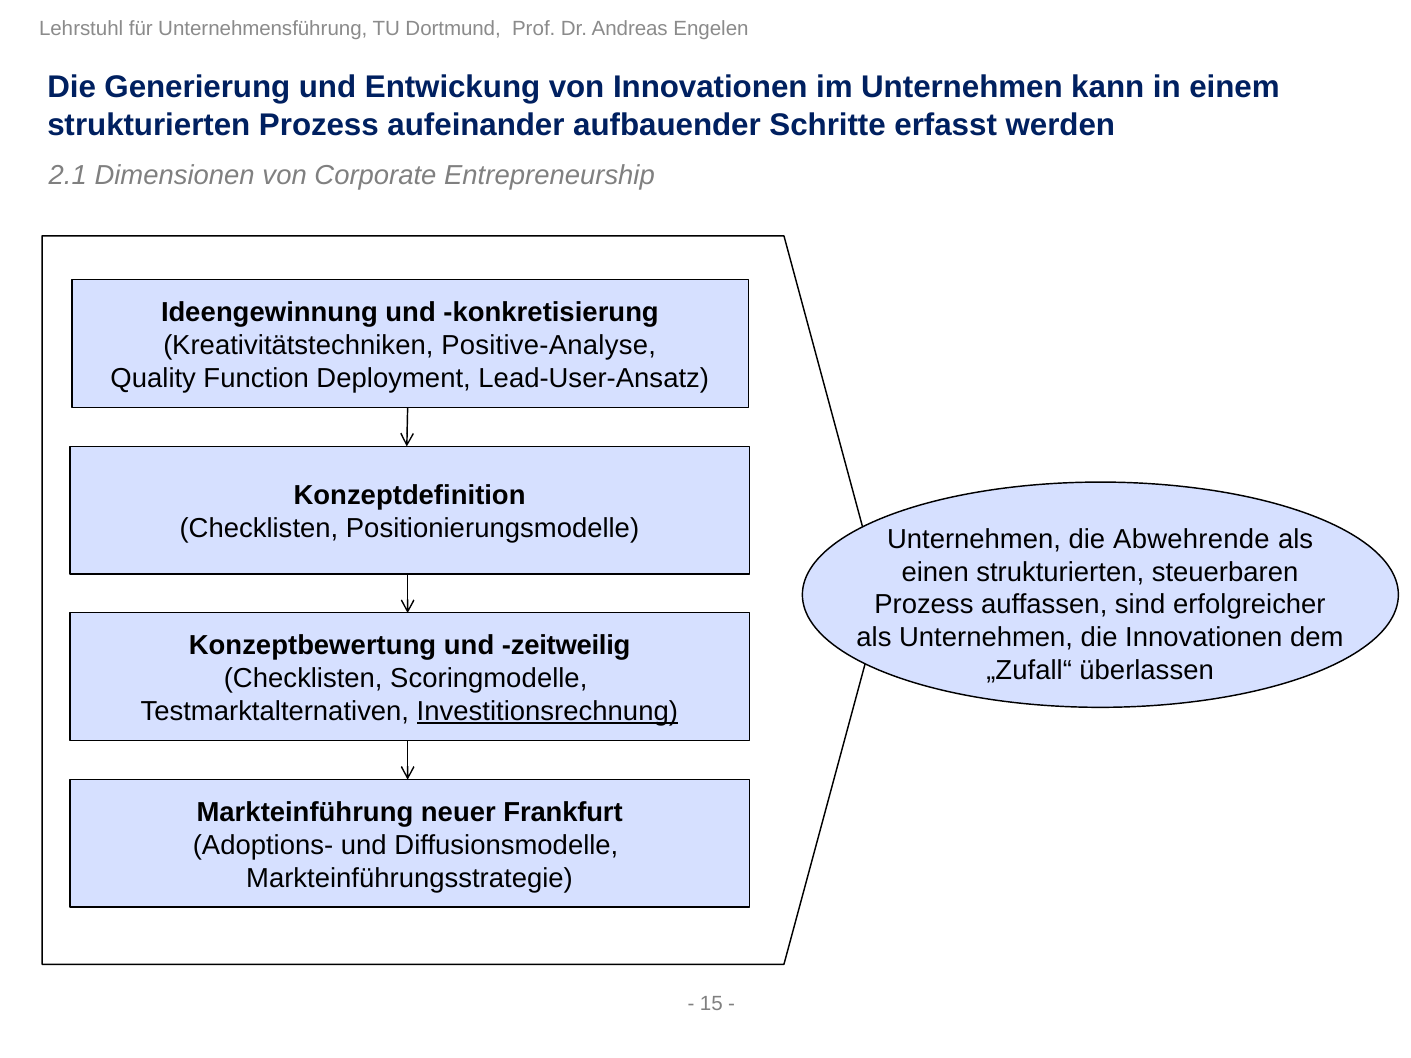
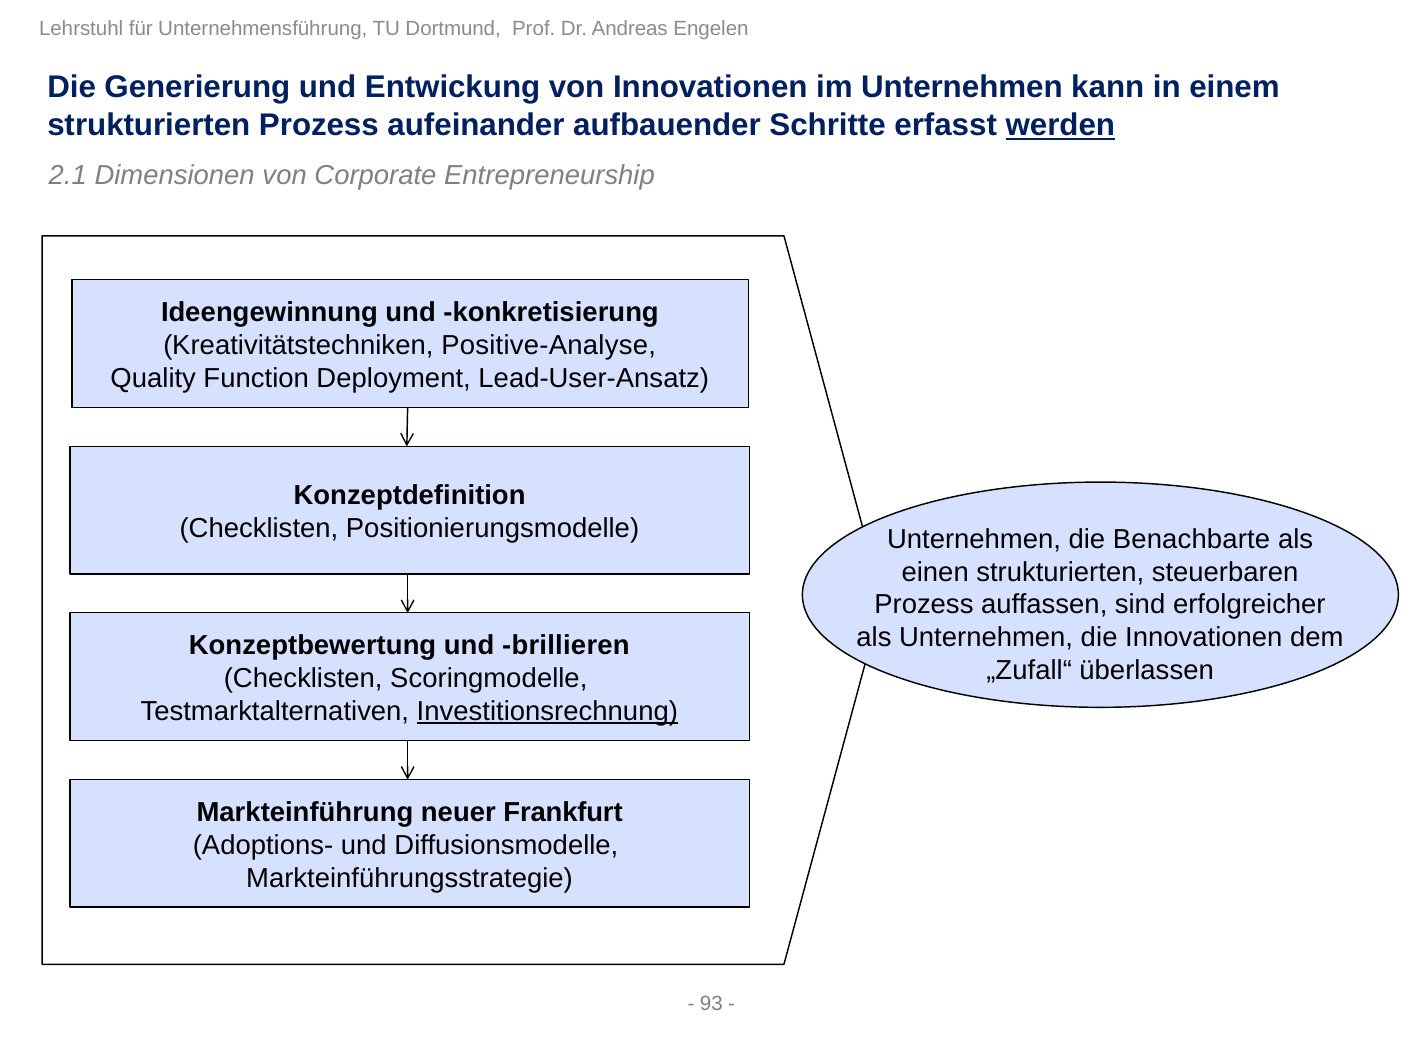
werden underline: none -> present (1060, 125)
Abwehrende: Abwehrende -> Benachbarte (1192, 539)
zeitweilig: zeitweilig -> brillieren (566, 646)
15: 15 -> 93 (711, 1004)
